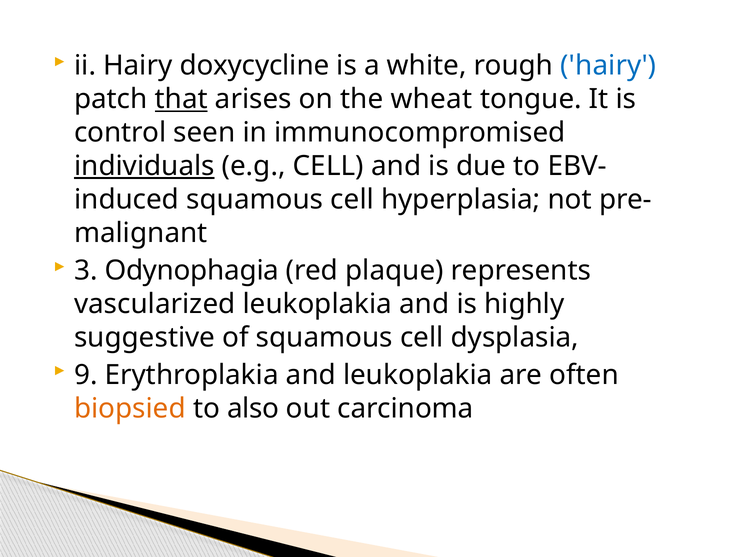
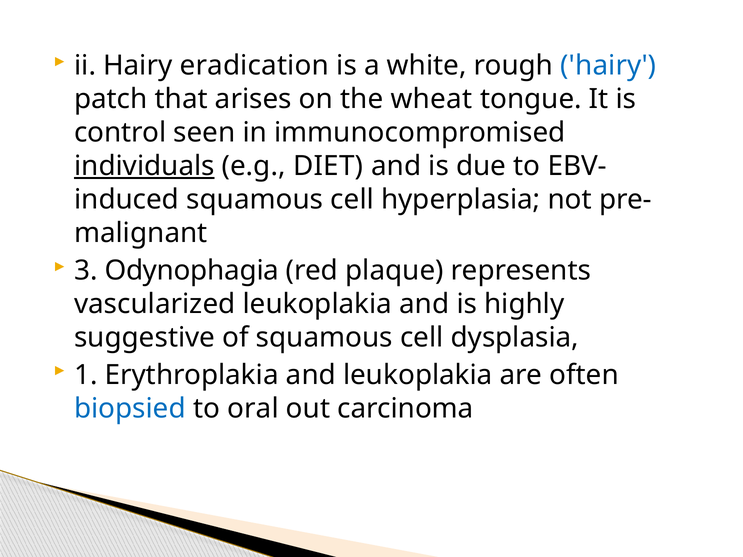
doxycycline: doxycycline -> eradication (254, 66)
that underline: present -> none (181, 99)
e.g CELL: CELL -> DIET (328, 166)
9: 9 -> 1 (86, 375)
biopsied colour: orange -> blue (130, 409)
also: also -> oral (253, 409)
